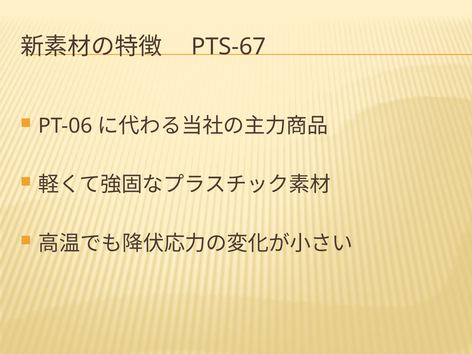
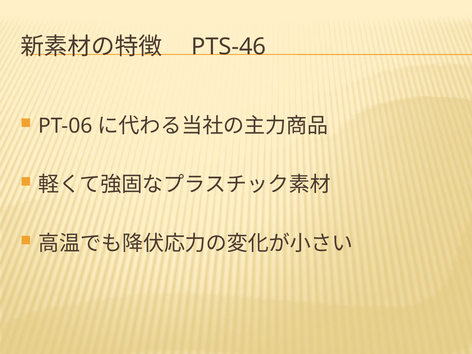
PTS-67: PTS-67 -> PTS-46 (229, 47)
